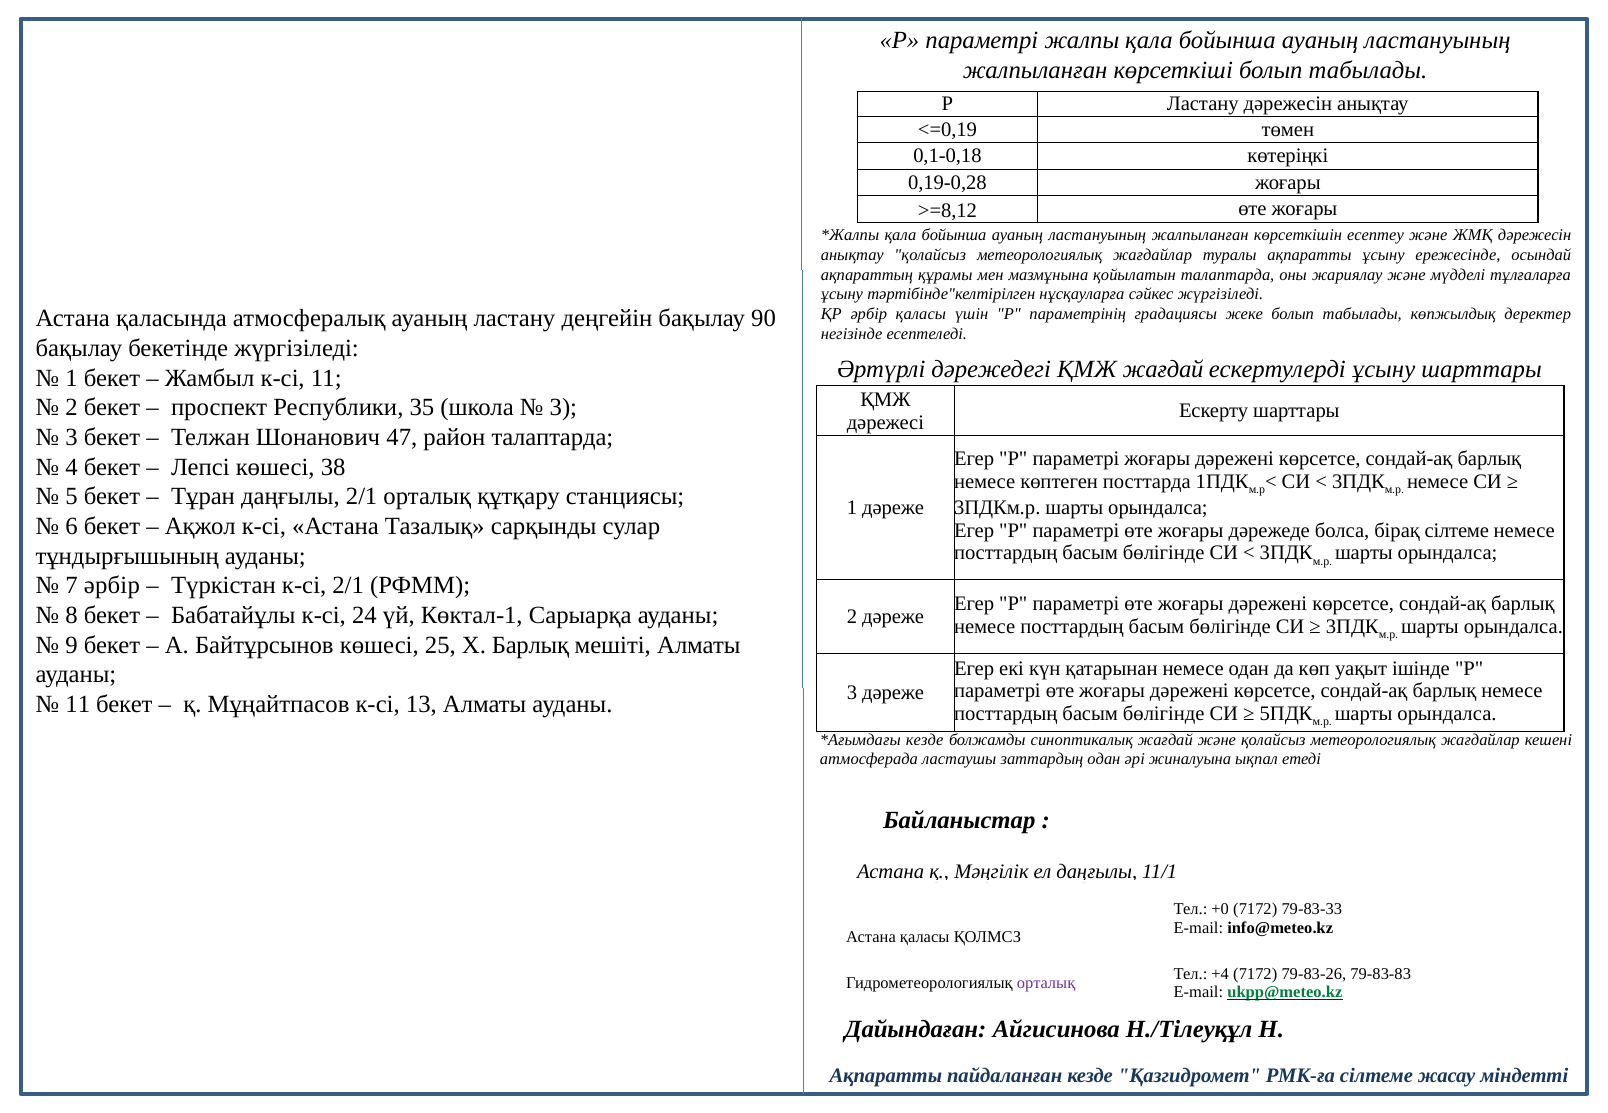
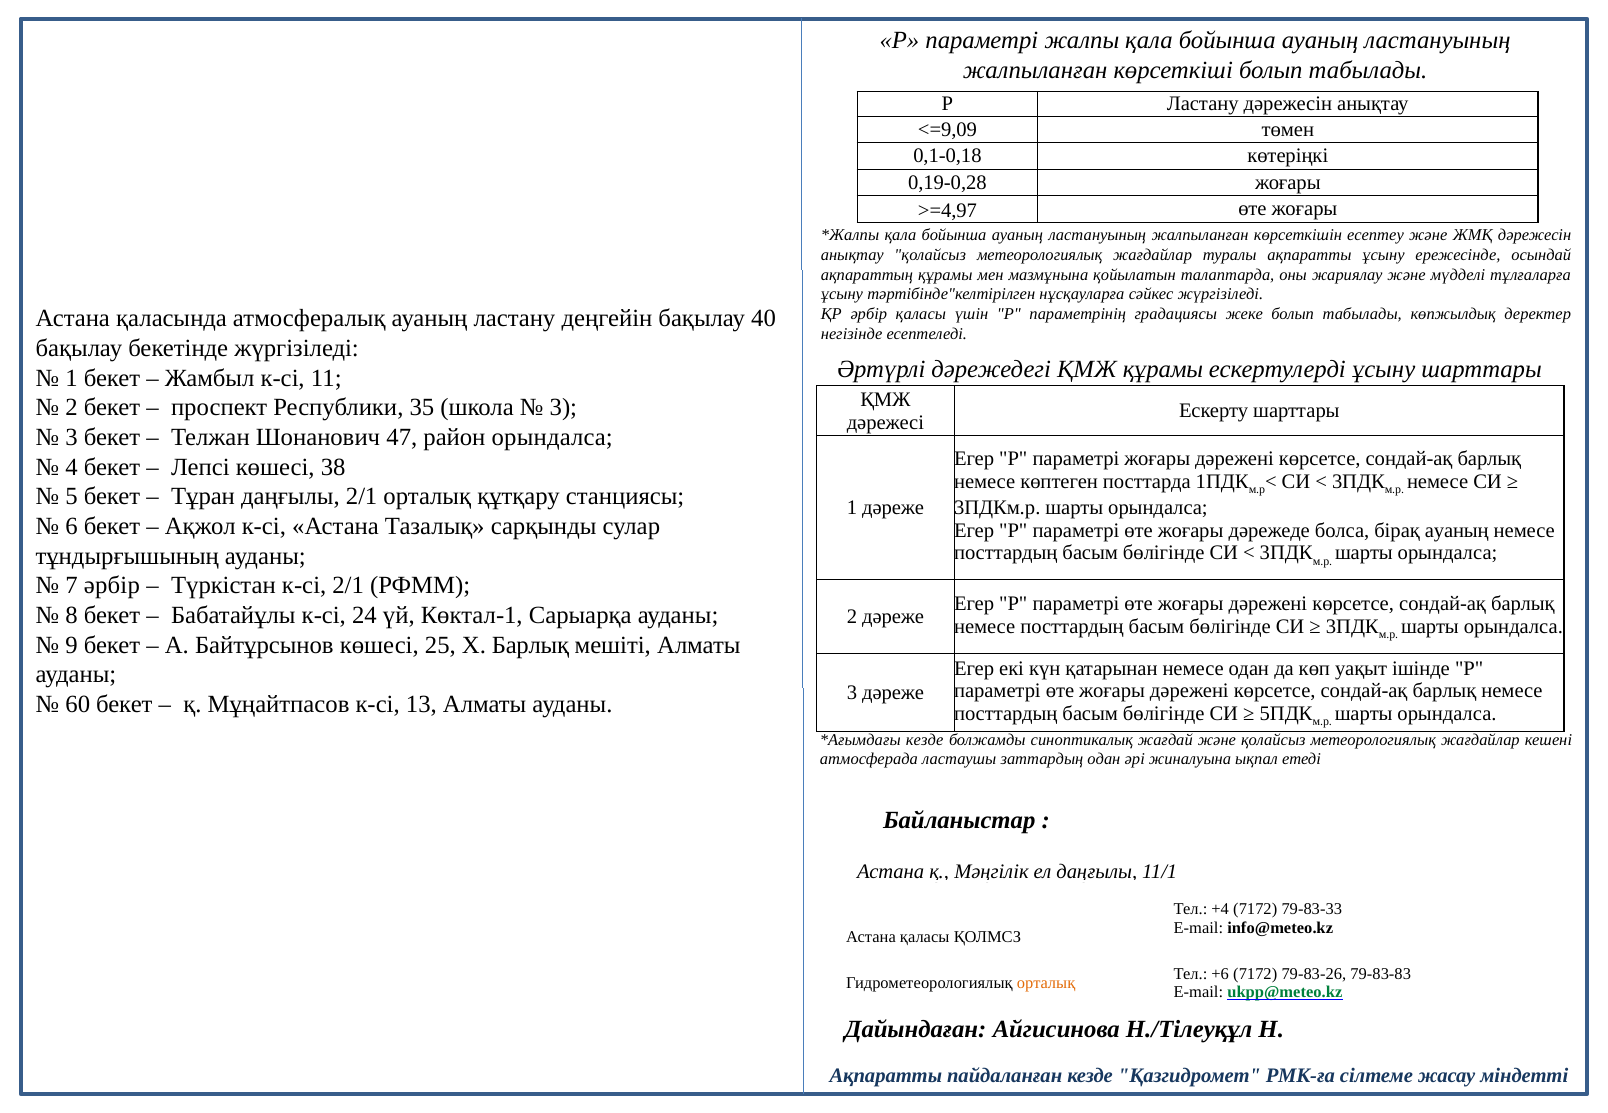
<=0,19: <=0,19 -> <=9,09 (948, 130)
>=8,12: >=8,12 -> >=4,97 (948, 211)
90: 90 -> 40 (764, 319)
ҚМЖ жағдай: жағдай -> құрамы (1163, 369)
район талаптарда: талаптарда -> орындалса (552, 437)
бірақ сілтеме: сілтеме -> ауаның (1457, 531)
11: 11 -> 60 (78, 705)
+0: +0 -> +4 (1220, 910)
+4: +4 -> +6 (1220, 974)
орталық colour: purple -> orange (1046, 983)
